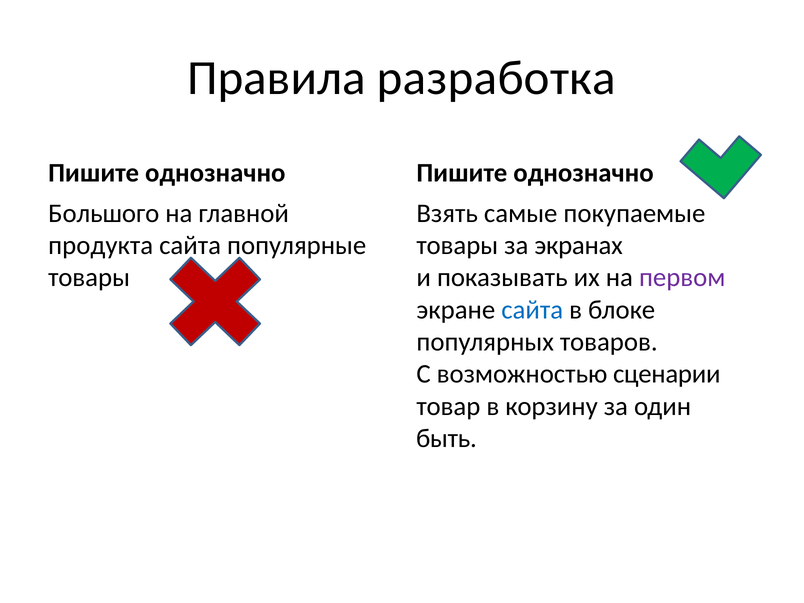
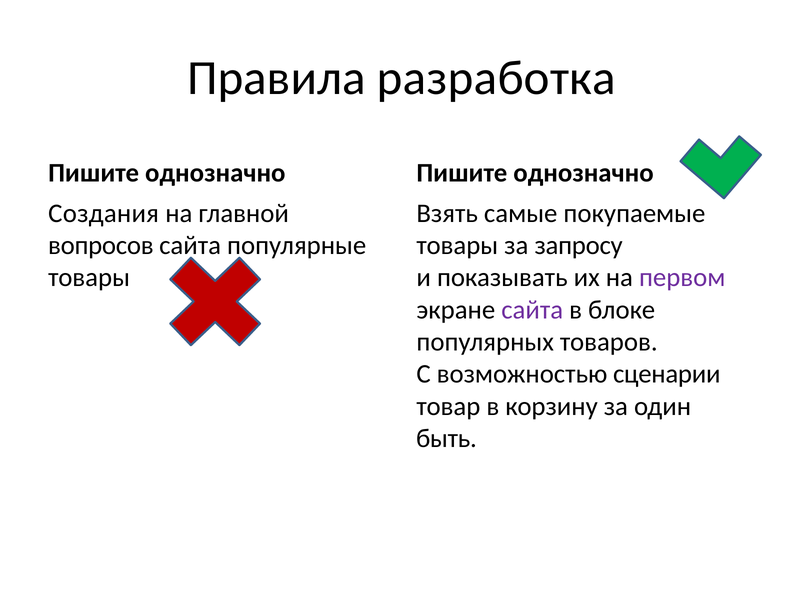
Большого: Большого -> Создания (104, 213)
продукта: продукта -> вопросов (101, 245)
экранах: экранах -> запросу (579, 245)
сайта colour: blue -> purple (532, 310)
